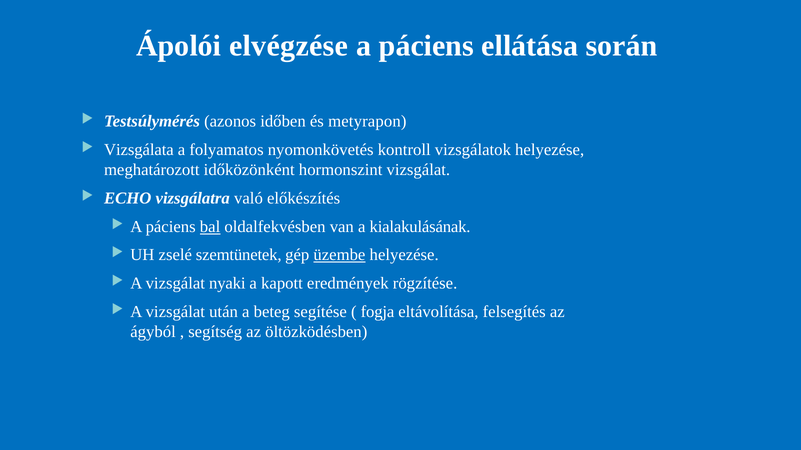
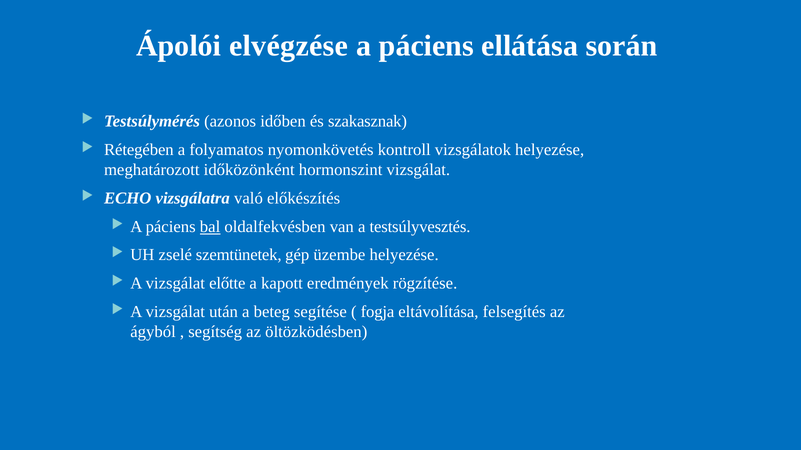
metyrapon: metyrapon -> szakasznak (368, 122)
Vizsgálata: Vizsgálata -> Rétegében (139, 150)
kialakulásának: kialakulásának -> testsúlyvesztés (420, 227)
üzembe underline: present -> none (339, 255)
nyaki: nyaki -> előtte (227, 284)
